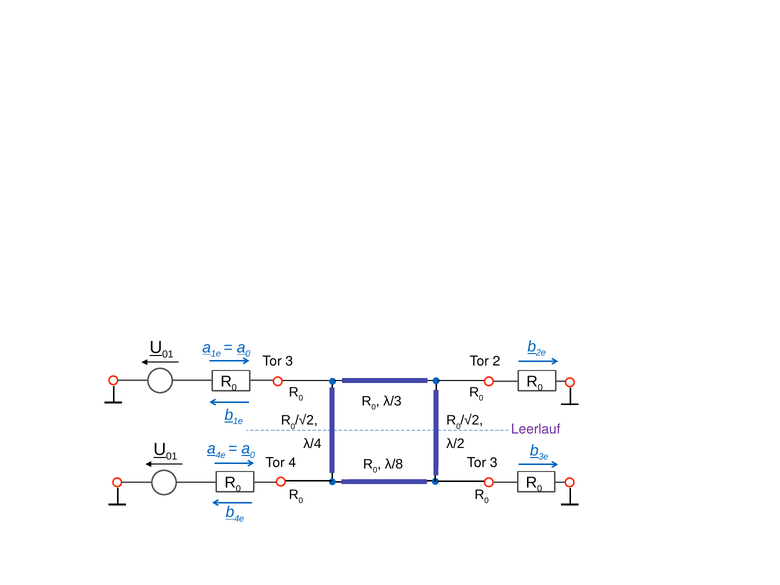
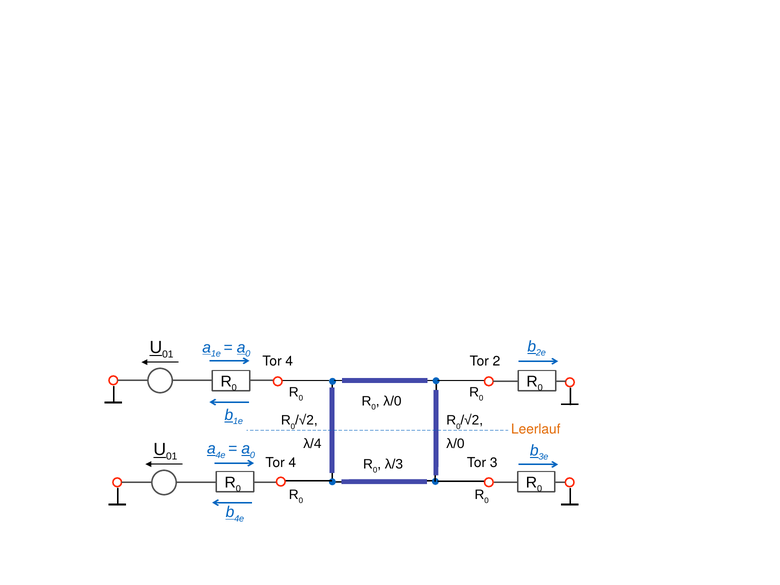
3: 3 -> 4 (289, 361)
λ/3: λ/3 -> λ/0 (392, 401)
Leerlauf colour: purple -> orange (536, 429)
λ/2: λ/2 -> λ/0 (455, 444)
λ/8: λ/8 -> λ/3 (394, 464)
